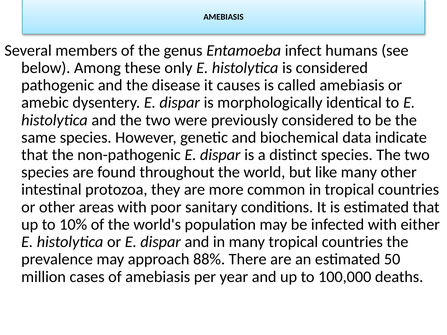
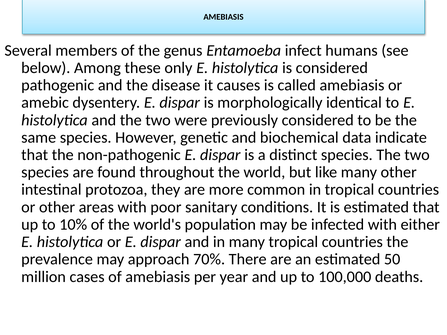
88%: 88% -> 70% (209, 259)
